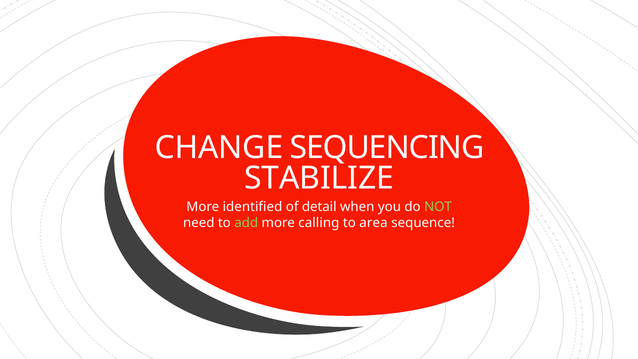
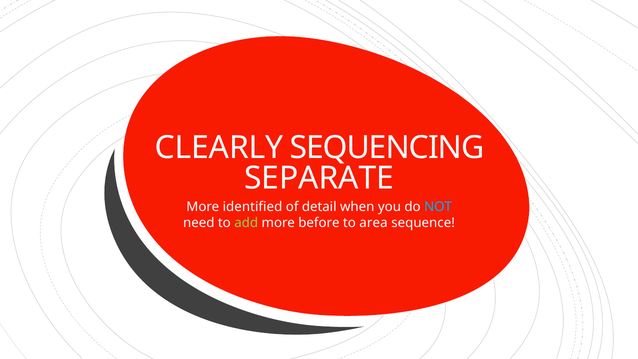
CHANGE: CHANGE -> CLEARLY (219, 148)
STABILIZE: STABILIZE -> SEPARATE (319, 178)
NOT colour: light green -> light blue (438, 207)
calling: calling -> before (319, 223)
